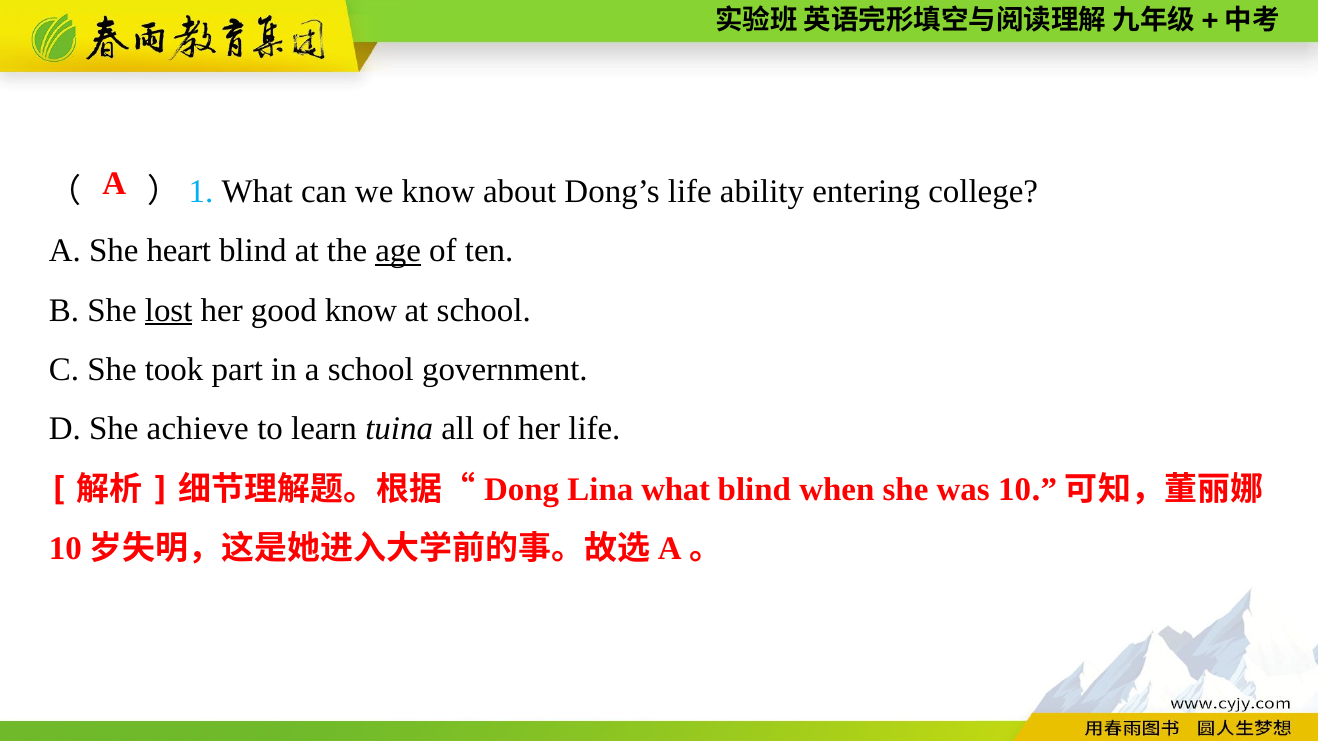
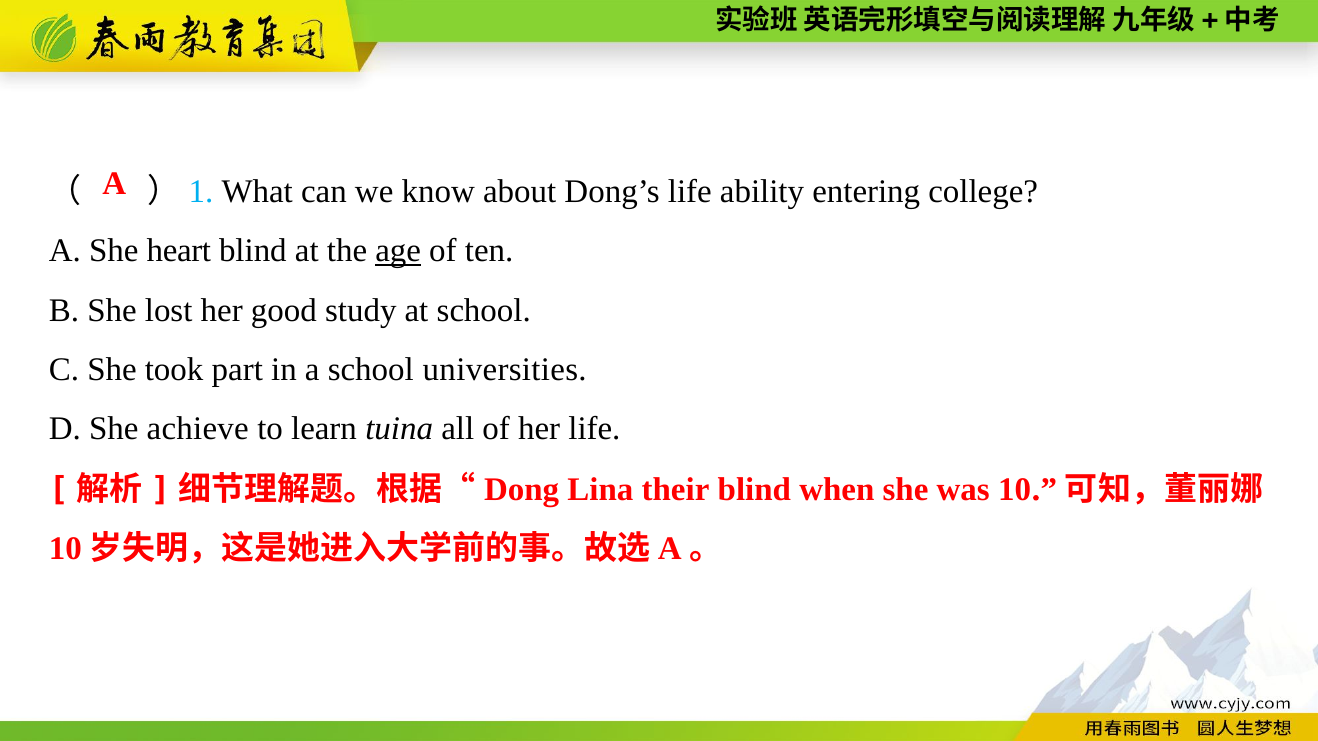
lost underline: present -> none (169, 310)
good know: know -> study (361, 310)
government: government -> universities (505, 370)
Lina what: what -> their (676, 490)
